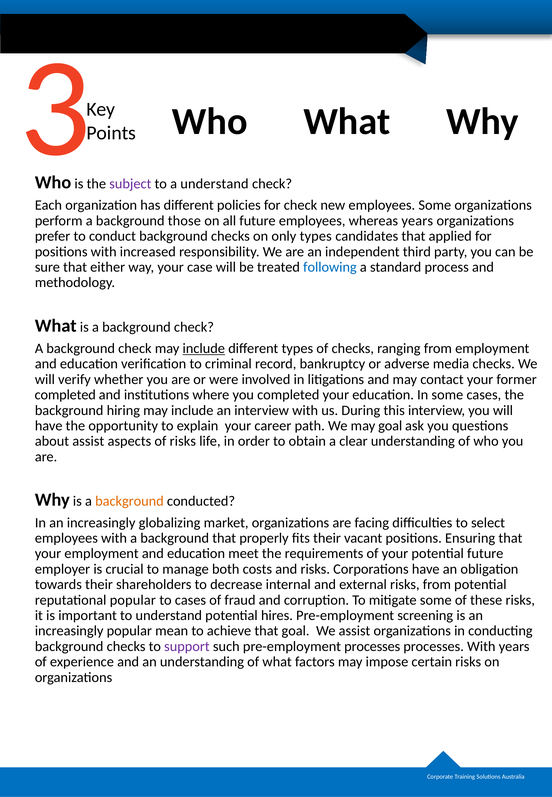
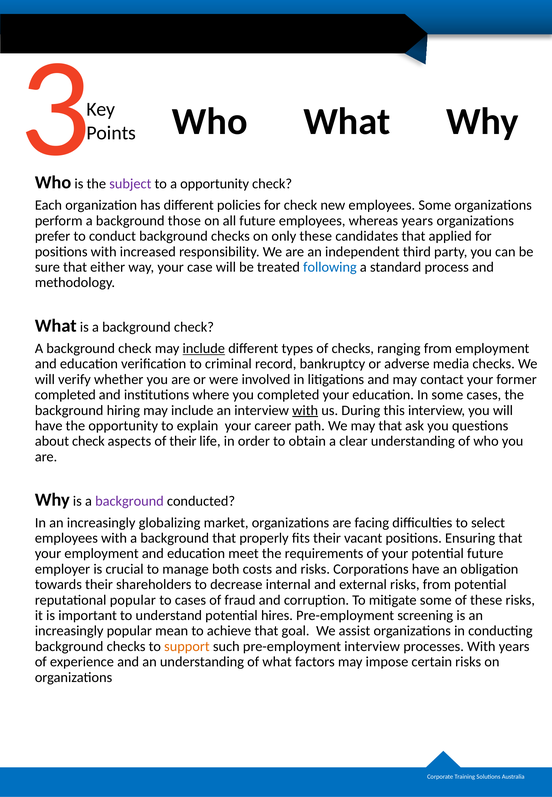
a understand: understand -> opportunity (215, 184)
only types: types -> these (316, 236)
with underline: none -> present (305, 411)
may goal: goal -> that (390, 426)
about assist: assist -> check (88, 441)
of risks: risks -> their (183, 441)
background colour: orange -> purple (129, 501)
support colour: purple -> orange (187, 647)
pre-employment processes: processes -> interview (372, 647)
